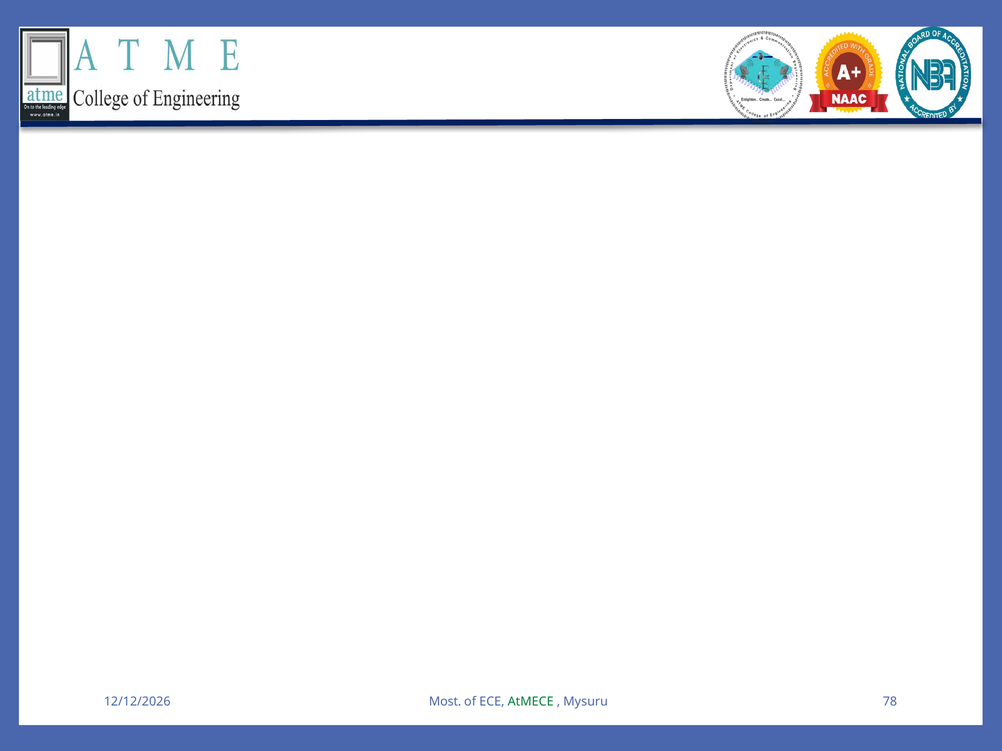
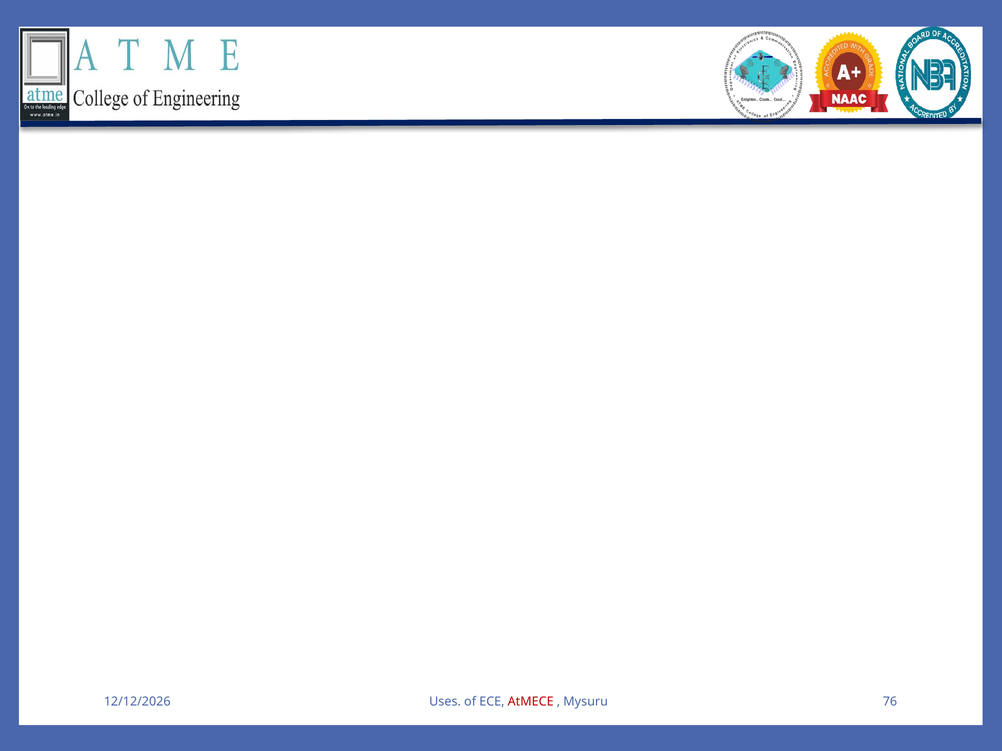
Most: Most -> Uses (445, 702)
AtMECE colour: green -> red (531, 702)
78: 78 -> 76 (890, 702)
